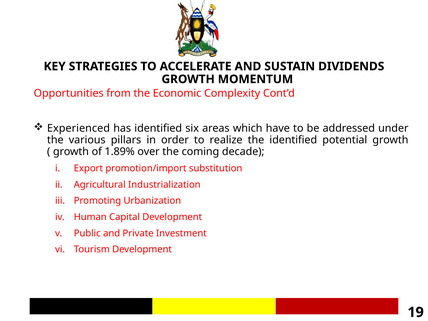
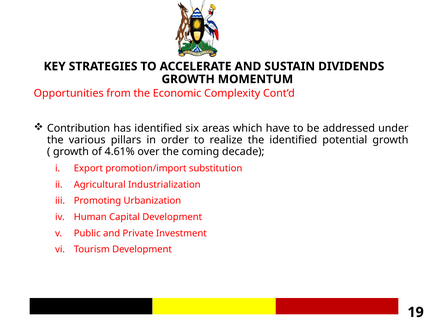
Experienced: Experienced -> Contribution (79, 128)
1.89%: 1.89% -> 4.61% (120, 152)
